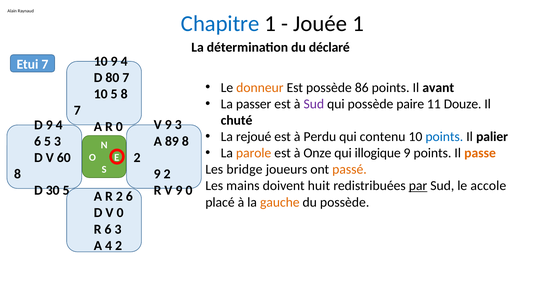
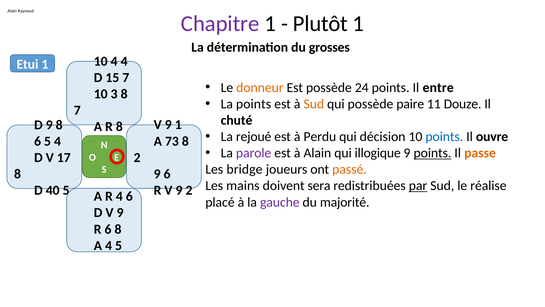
Chapitre colour: blue -> purple (220, 23)
Jouée: Jouée -> Plutôt (320, 23)
déclaré: déclaré -> grosses (329, 47)
9: 9 -> 4 (114, 61)
Etui 7: 7 -> 1 (45, 64)
80: 80 -> 15 (112, 78)
86: 86 -> 24 (362, 87)
avant: avant -> entre (438, 87)
5: 5 -> 3 (114, 94)
La passer: passer -> points (254, 104)
Sud colour: purple -> orange (314, 104)
9 3: 3 -> 1 (178, 125)
4: 4 -> 8 (59, 125)
R 0: 0 -> 8 (119, 127)
contenu: contenu -> décision (383, 136)
palier: palier -> ouvre (492, 136)
89: 89 -> 73 (172, 141)
5 3: 3 -> 4 (58, 141)
parole colour: orange -> purple (254, 153)
à Onze: Onze -> Alain (317, 153)
points underline: none -> present (432, 153)
60: 60 -> 17 (64, 157)
2: 2 -> 6 (167, 174)
huit: huit -> sera (319, 186)
accole: accole -> réalise (488, 186)
9 0: 0 -> 2 (189, 190)
30: 30 -> 40 (53, 190)
R 2: 2 -> 4 (119, 196)
gauche colour: orange -> purple (280, 202)
du possède: possède -> majorité (345, 202)
0: 0 -> 9 (120, 213)
6 3: 3 -> 8 (118, 229)
4 2: 2 -> 5 (119, 245)
